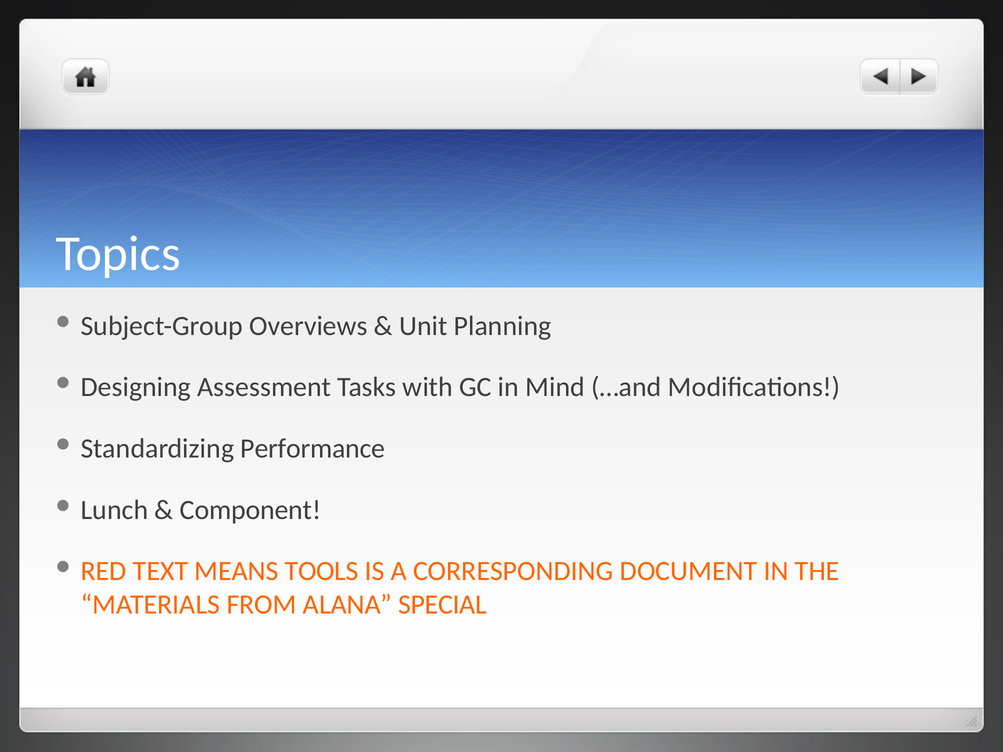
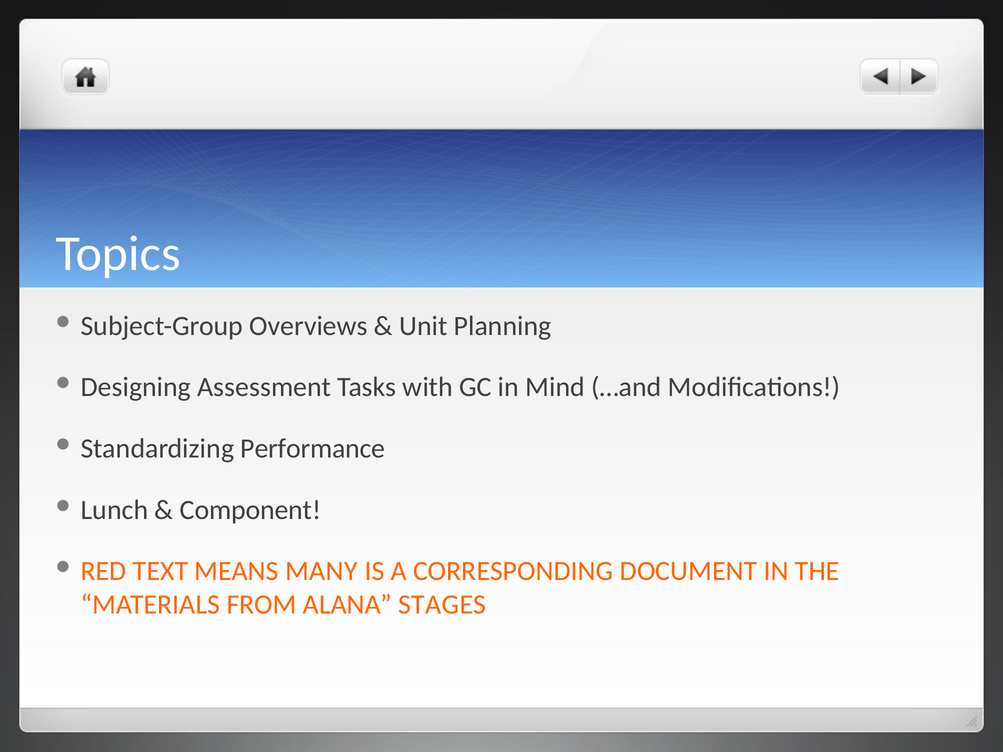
TOOLS: TOOLS -> MANY (321, 571)
SPECIAL: SPECIAL -> STAGES (442, 605)
